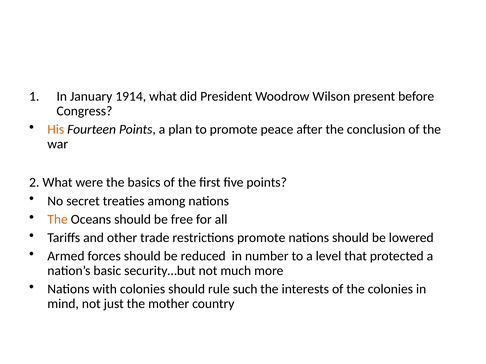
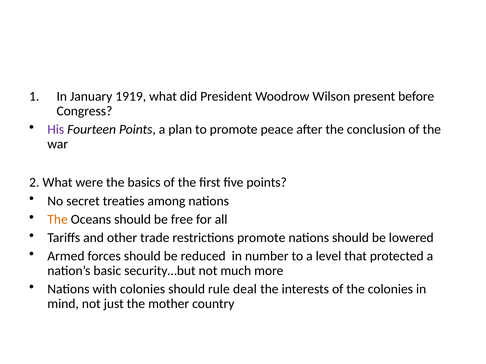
1914: 1914 -> 1919 (131, 97)
His colour: orange -> purple (56, 130)
such: such -> deal (245, 290)
